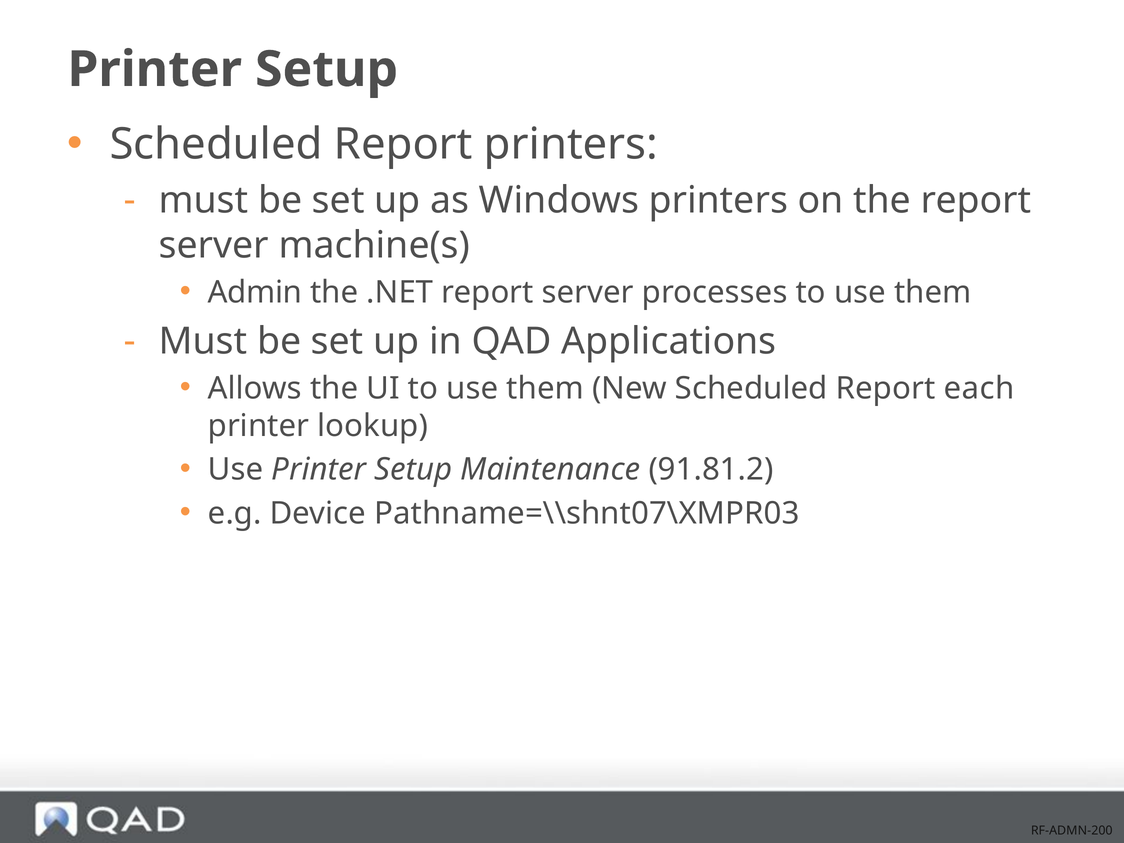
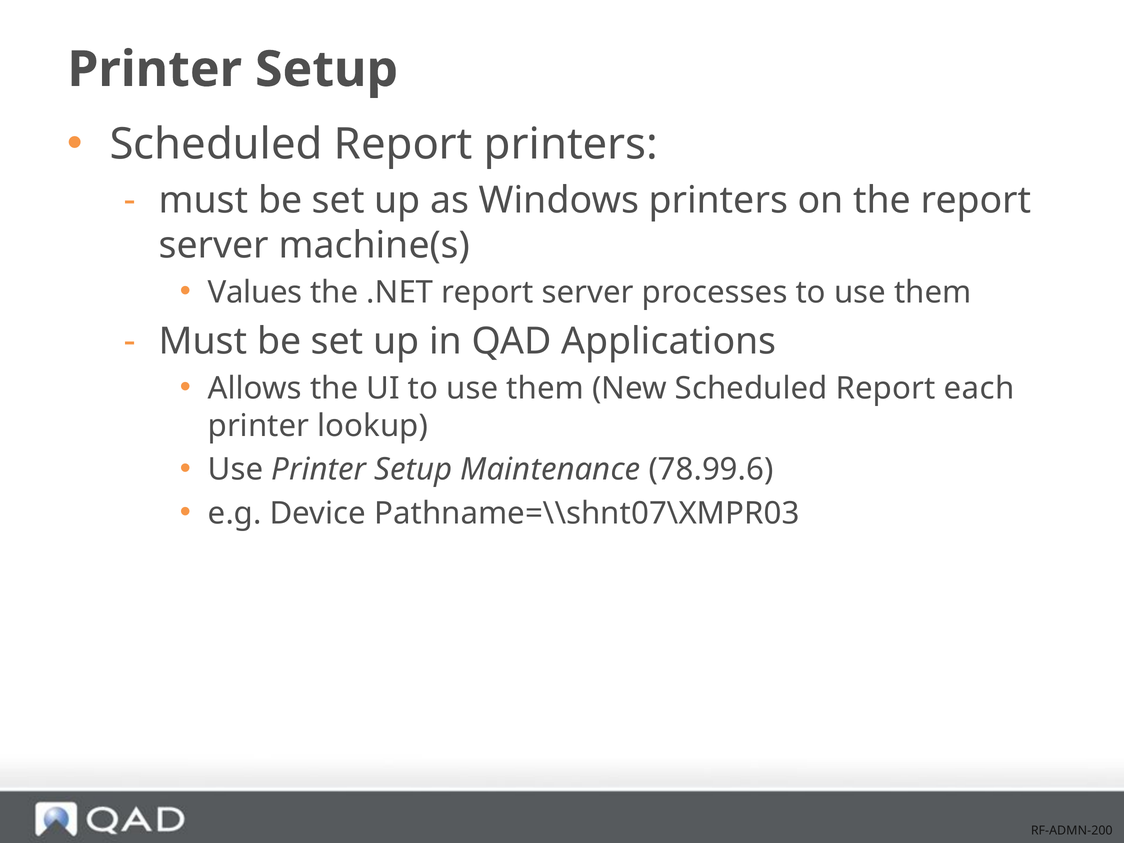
Admin: Admin -> Values (255, 292)
91.81.2: 91.81.2 -> 78.99.6 (711, 470)
